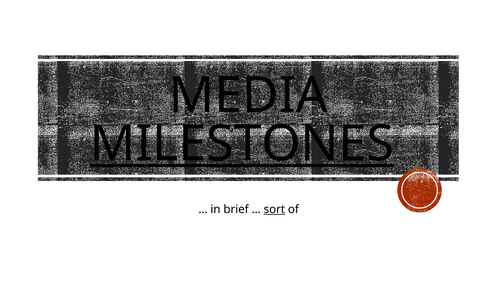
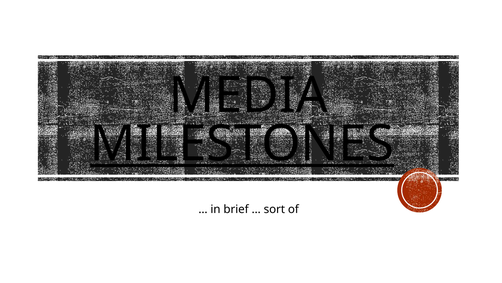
sort underline: present -> none (274, 209)
